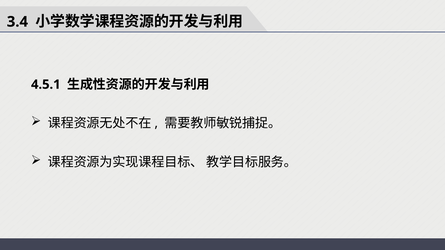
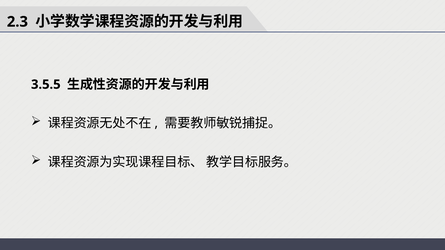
3.4: 3.4 -> 2.3 (17, 22)
4.5.1: 4.5.1 -> 3.5.5 (46, 85)
